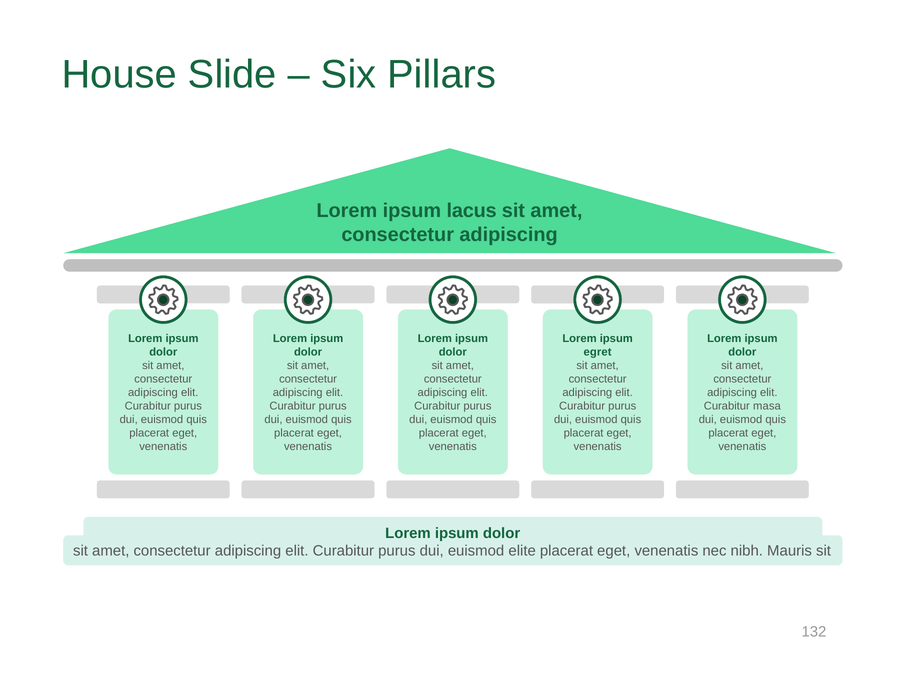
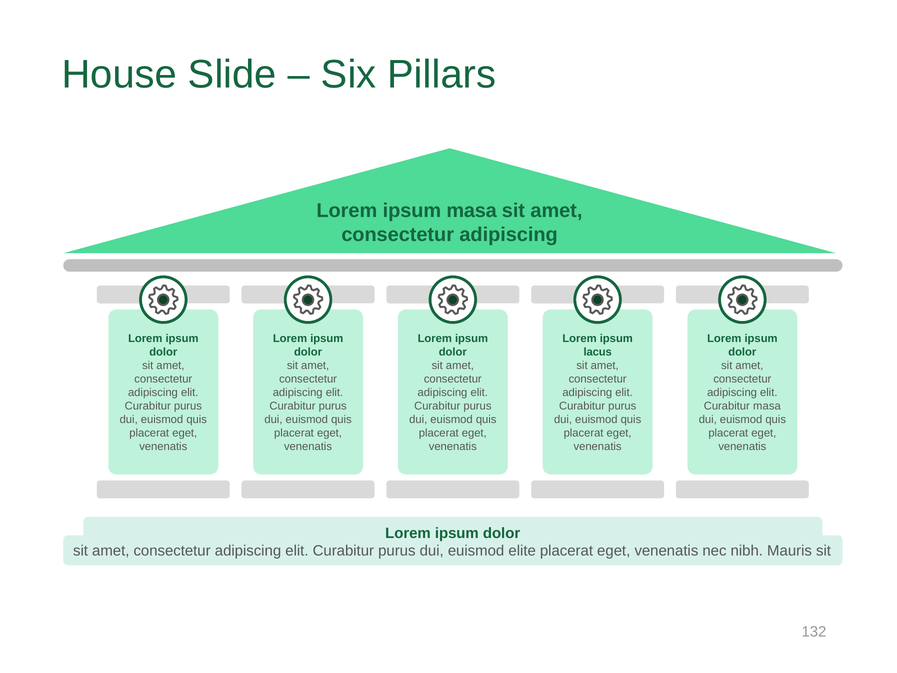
ipsum lacus: lacus -> masa (472, 211)
egret: egret -> lacus (598, 352)
